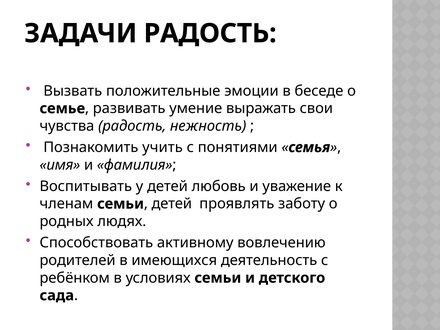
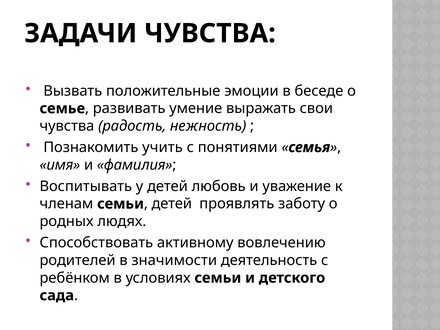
ЗАДАЧИ РАДОСТЬ: РАДОСТЬ -> ЧУВСТВА (210, 33)
имеющихся: имеющихся -> значимости (174, 260)
